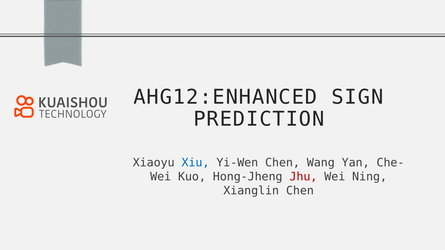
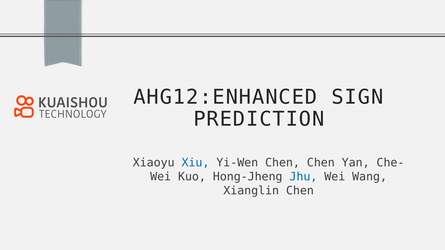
Chen Wang: Wang -> Chen (321, 163)
Jhu colour: red -> blue (303, 177)
Ning: Ning -> Wang (370, 177)
